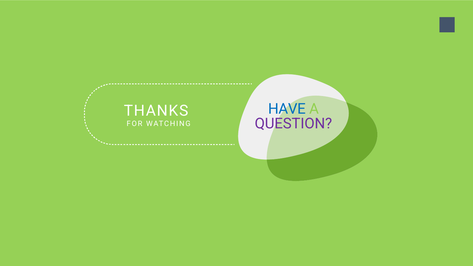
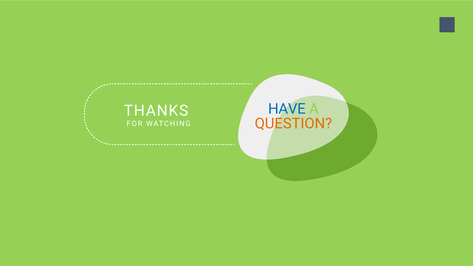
QUESTION colour: purple -> orange (293, 124)
